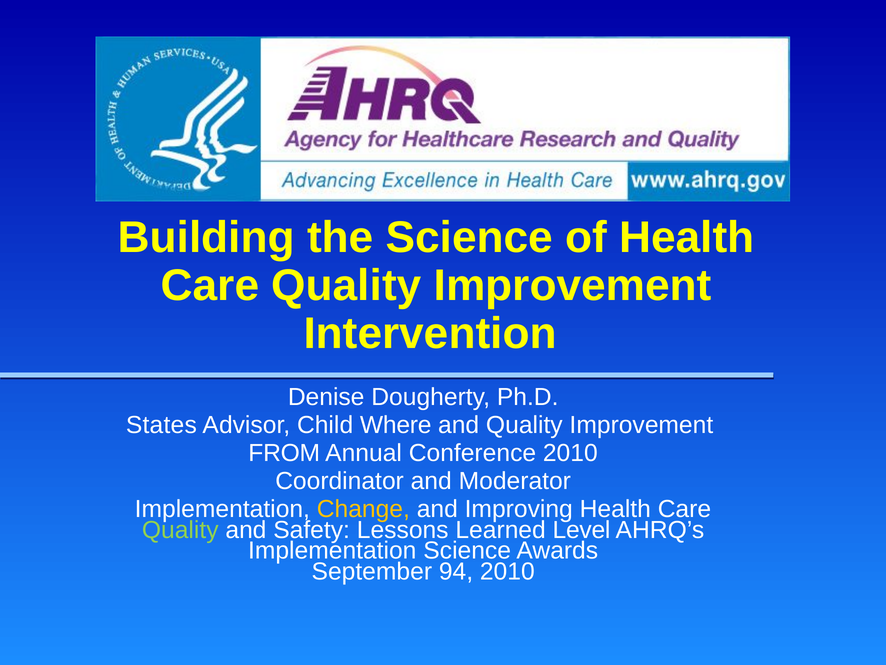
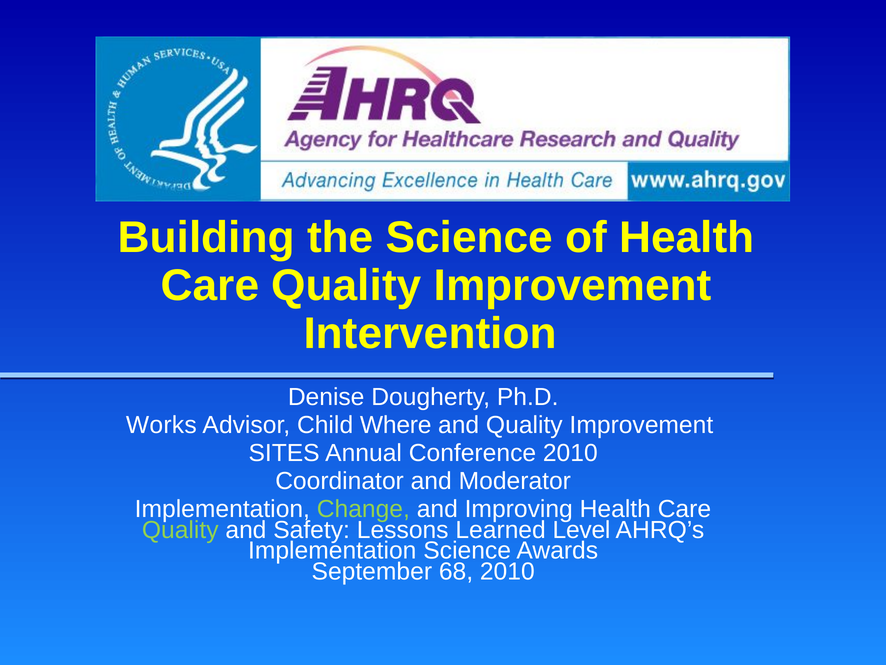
States: States -> Works (161, 425)
FROM: FROM -> SITES (284, 453)
Change colour: yellow -> light green (363, 509)
94: 94 -> 68 (456, 571)
